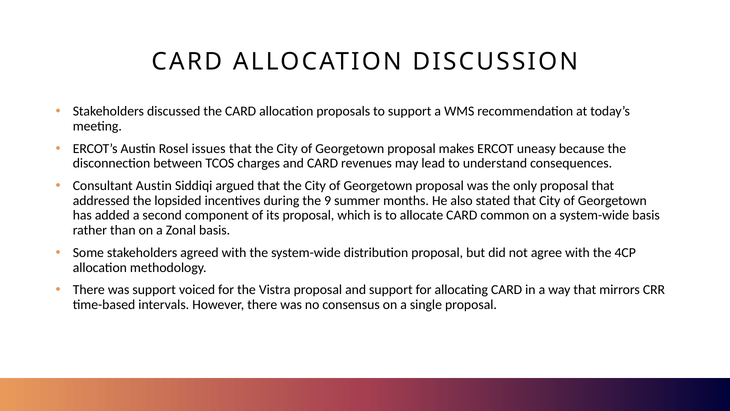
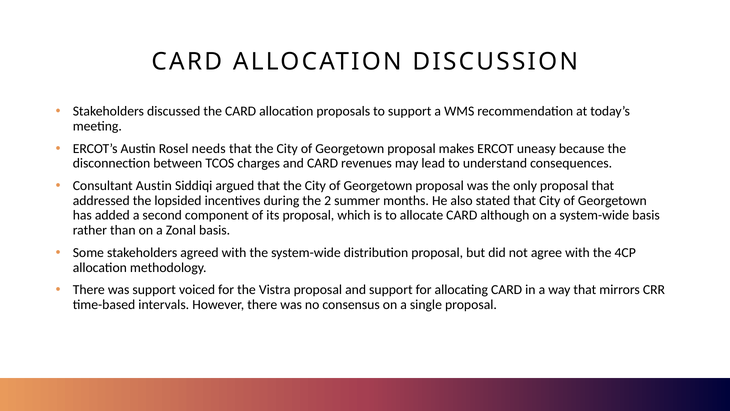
issues: issues -> needs (209, 149)
9: 9 -> 2 (328, 200)
common: common -> although (505, 215)
